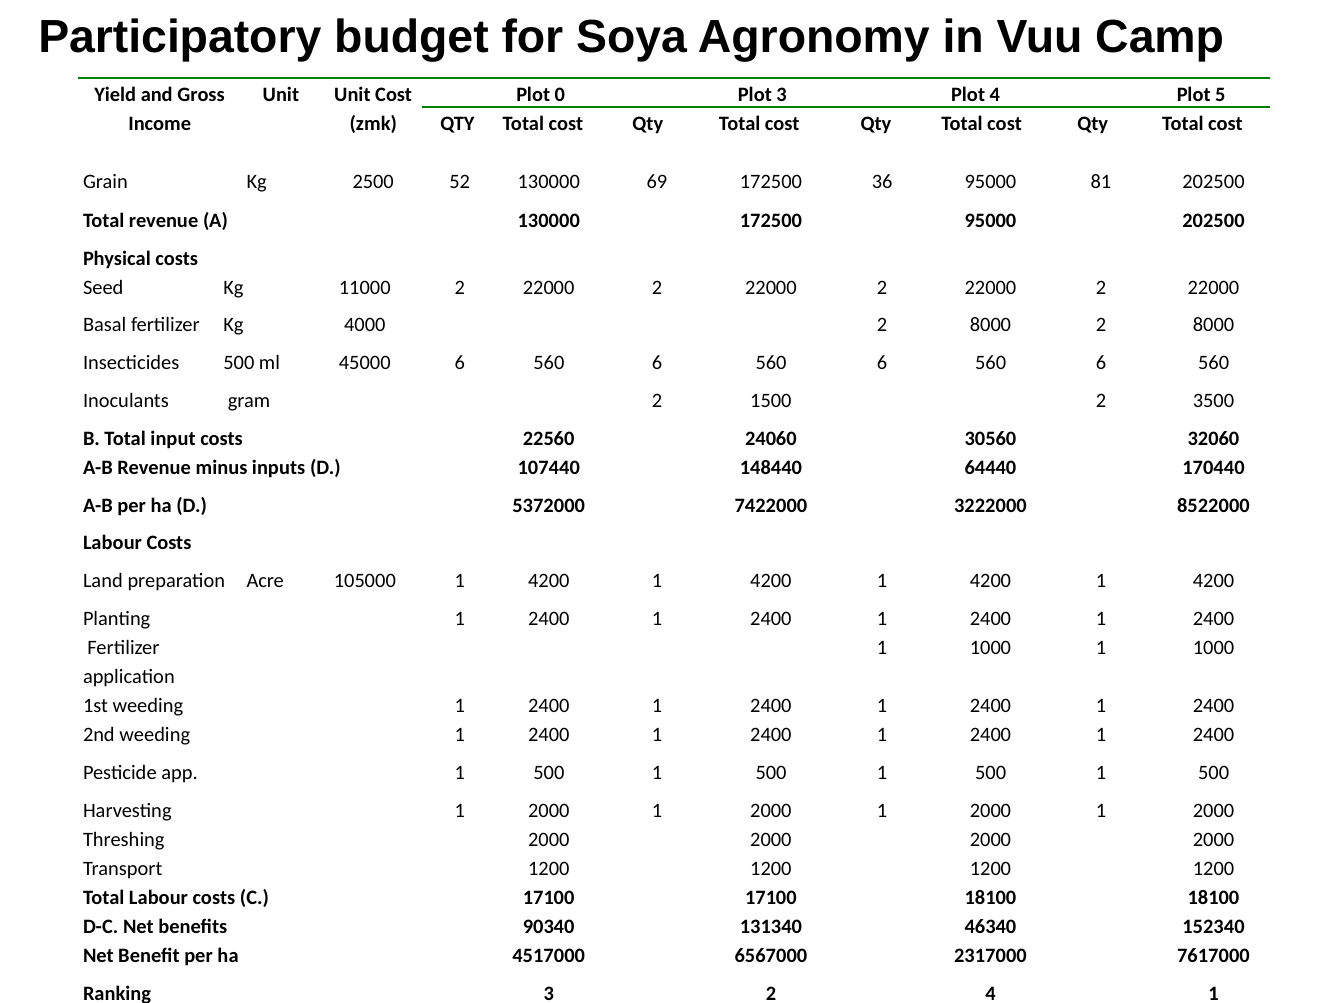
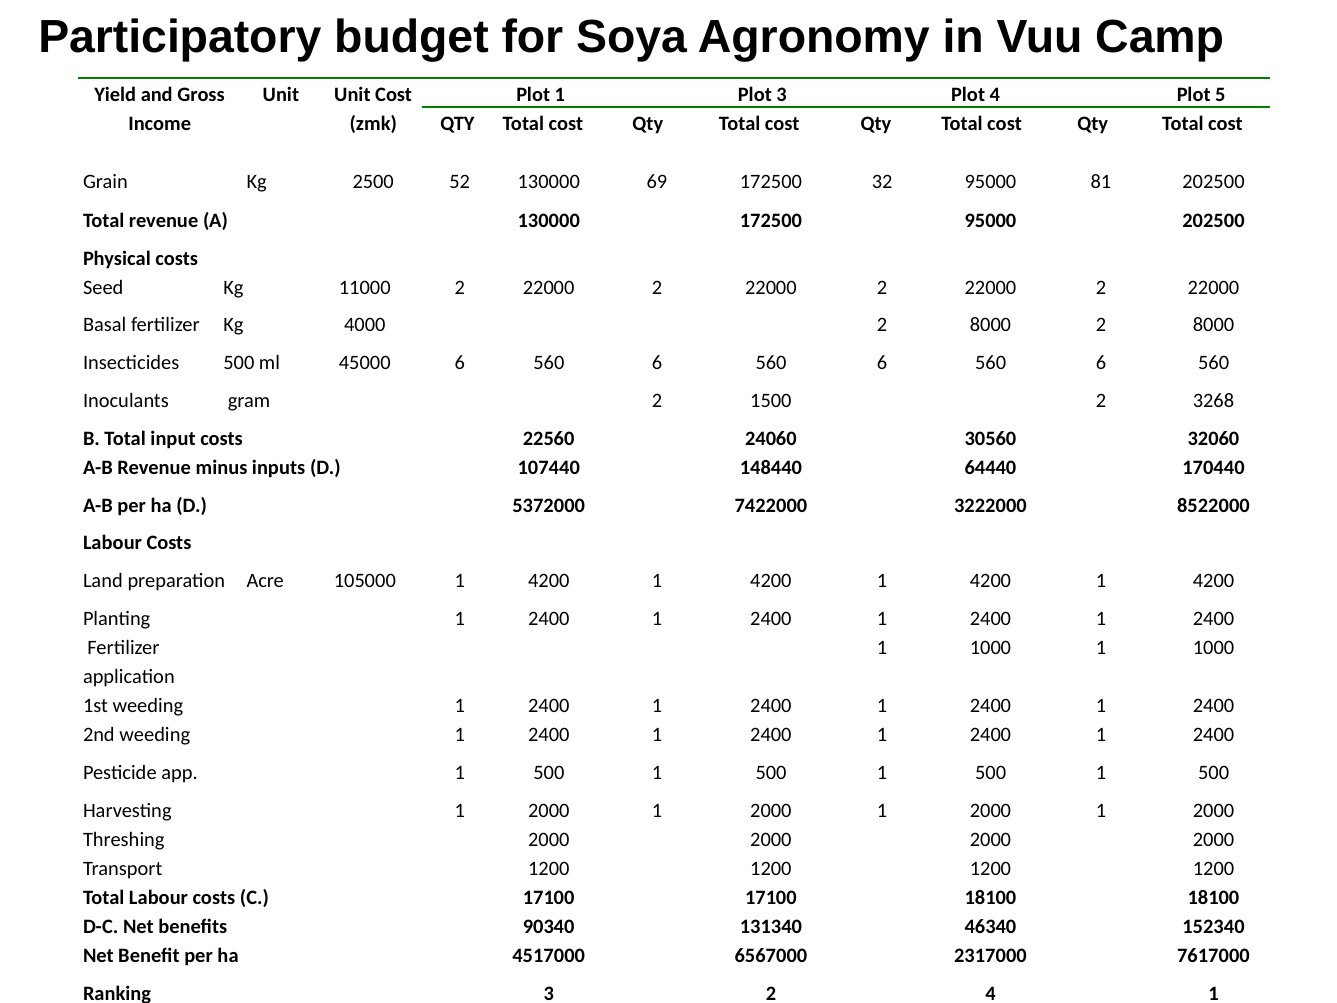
Plot 0: 0 -> 1 (560, 95)
36: 36 -> 32 (882, 182)
3500: 3500 -> 3268 (1213, 401)
